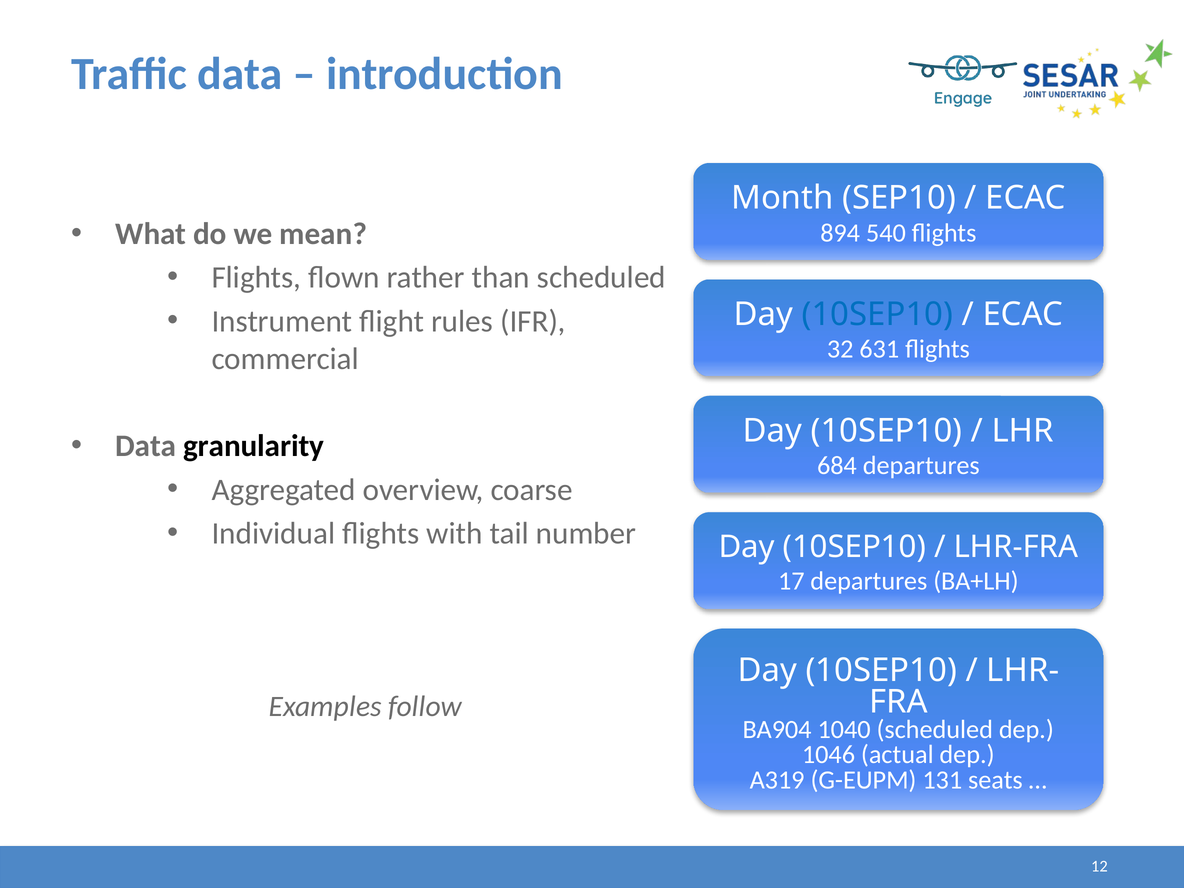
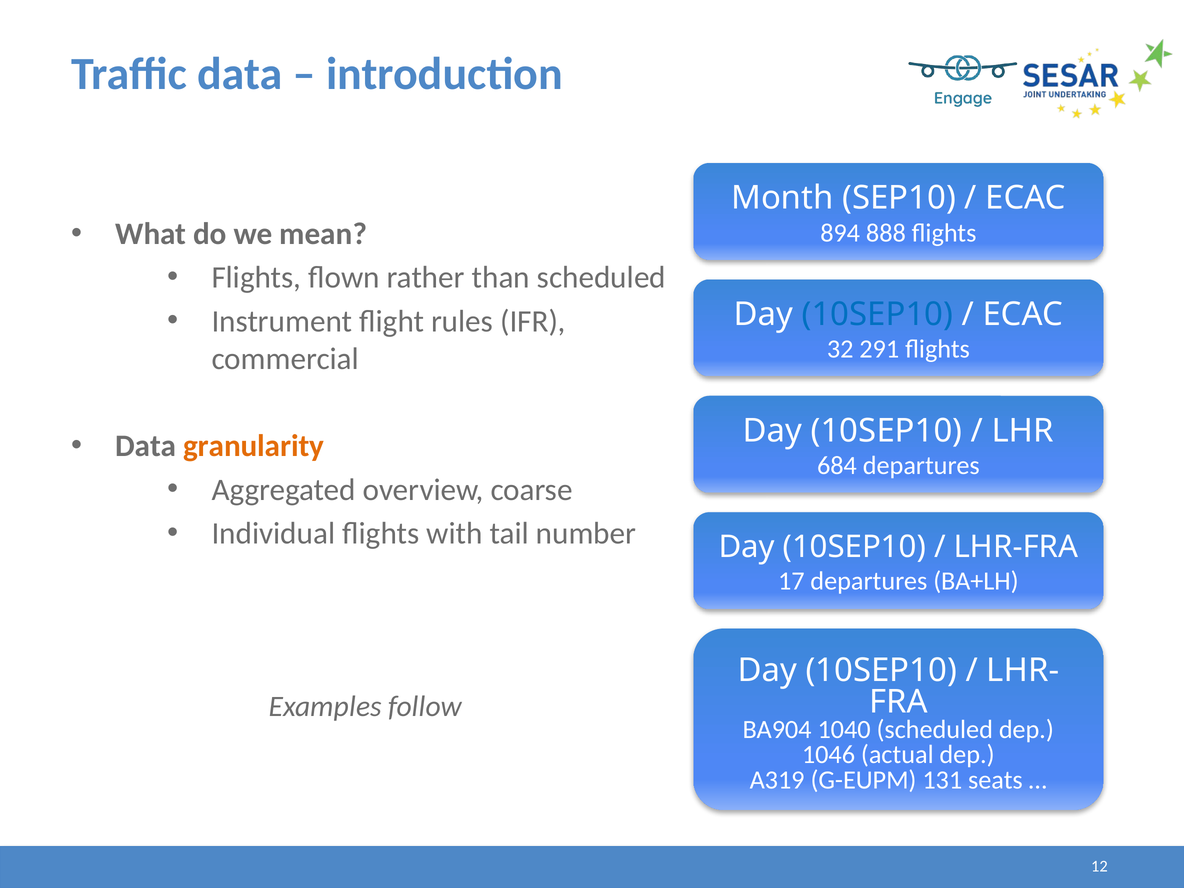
540: 540 -> 888 (886, 233)
631: 631 -> 291 (879, 349)
granularity colour: black -> orange (254, 446)
